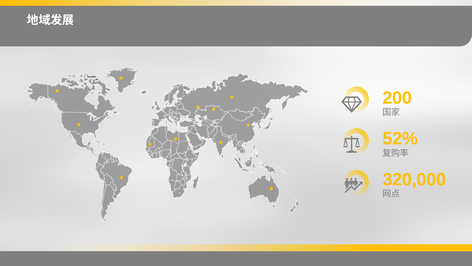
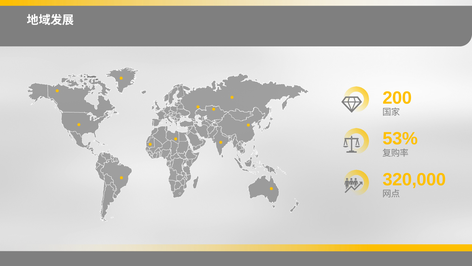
52%: 52% -> 53% (400, 139)
